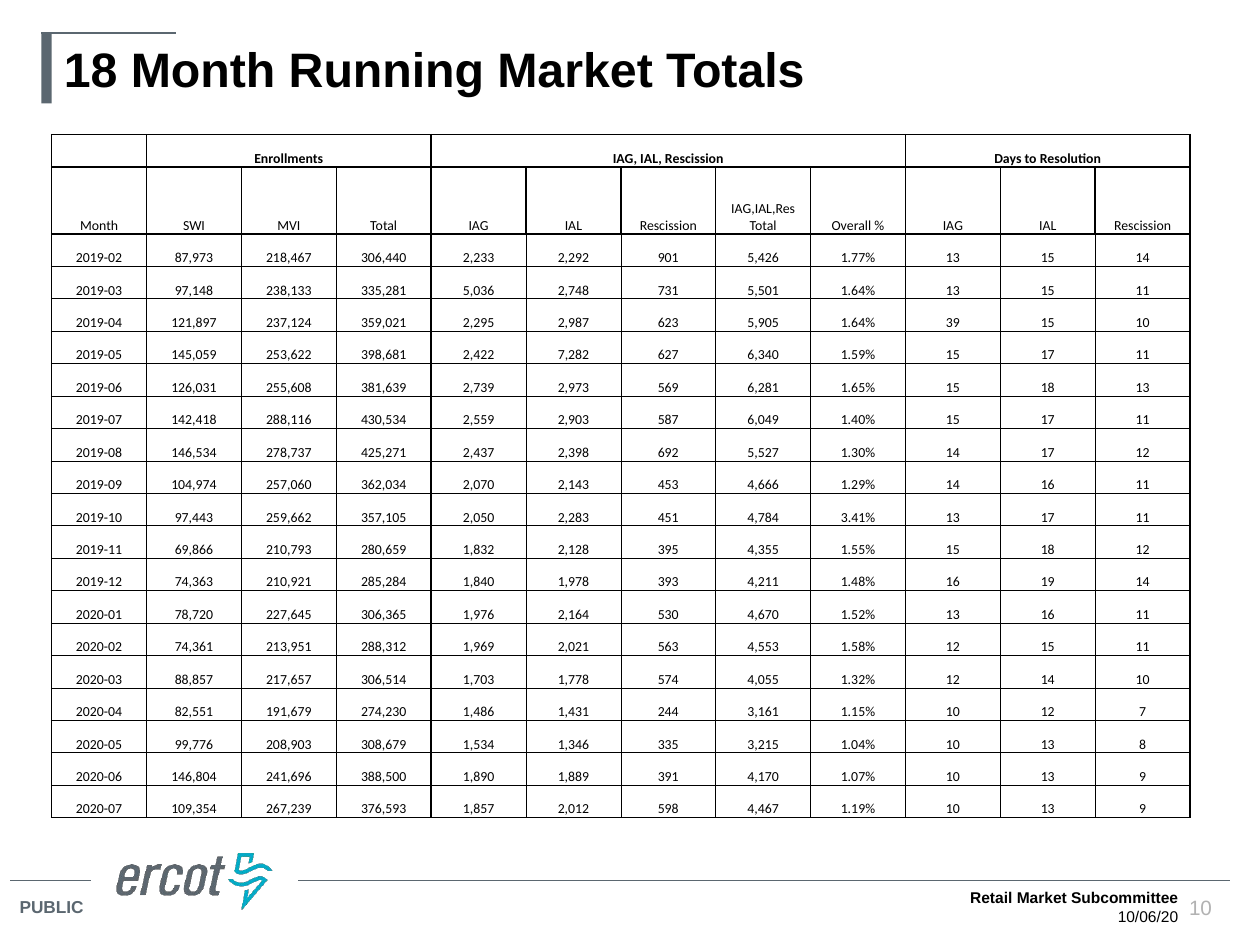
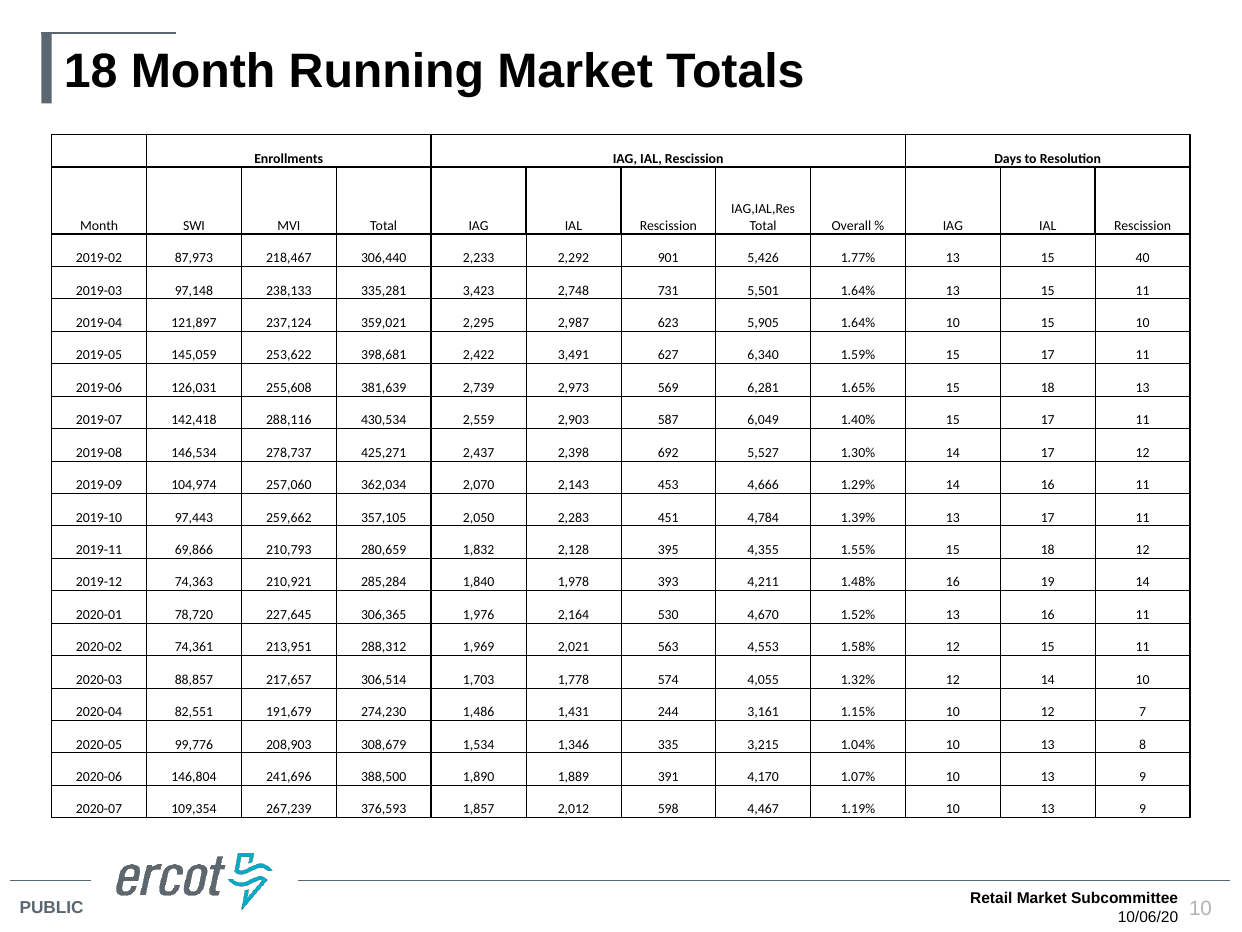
15 14: 14 -> 40 (1143, 258)
5,036: 5,036 -> 3,423 (479, 290)
1.64% 39: 39 -> 10 (953, 323)
7,282: 7,282 -> 3,491 (573, 355)
3.41%: 3.41% -> 1.39% (858, 517)
